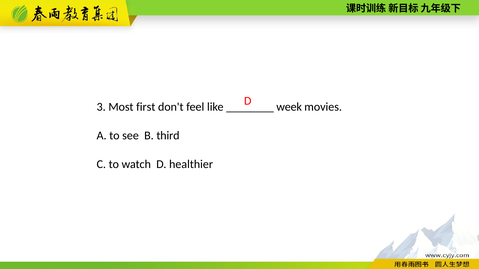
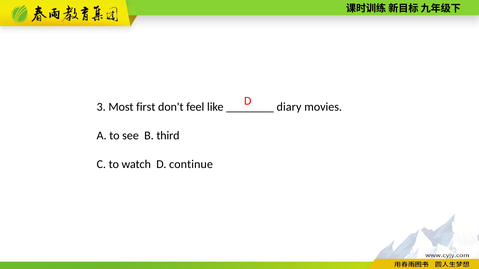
week: week -> diary (289, 107)
healthier: healthier -> continue (191, 165)
